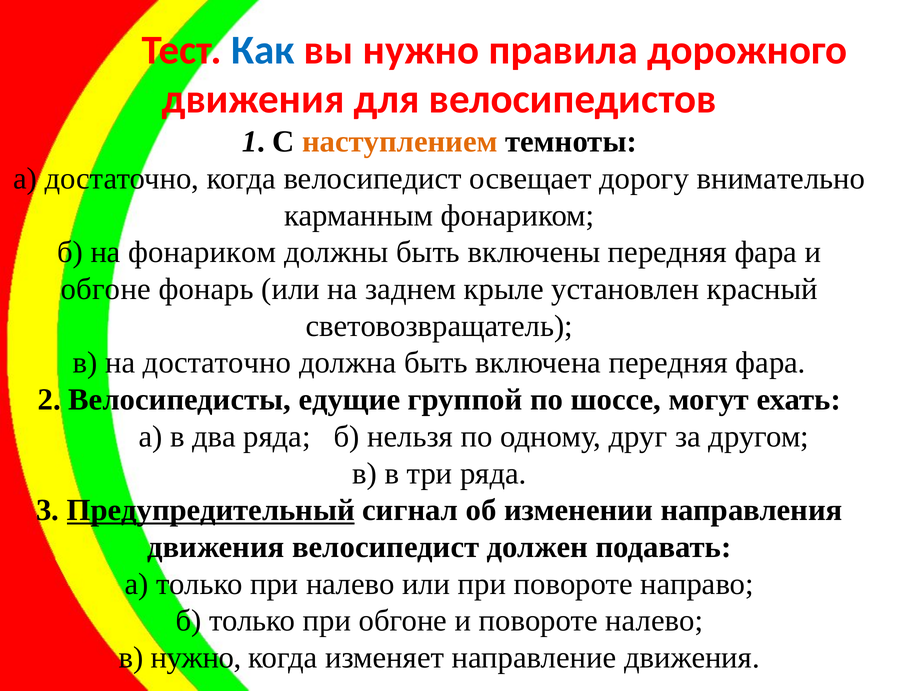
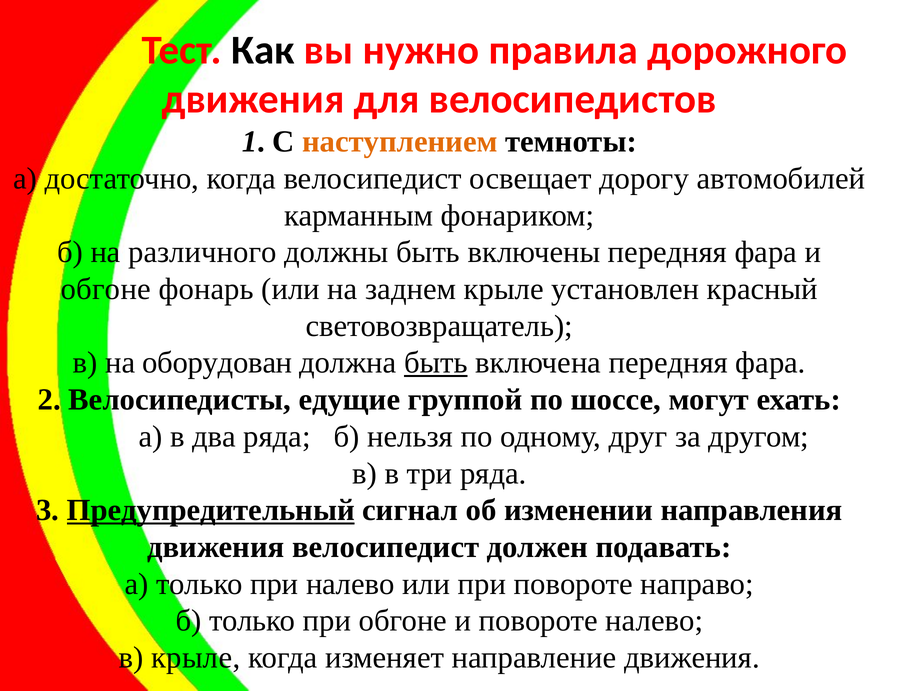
Как colour: blue -> black (263, 50)
внимательно: внимательно -> автомобилей (781, 179)
на фонариком: фонариком -> различного (202, 252)
на достаточно: достаточно -> оборудован (217, 363)
быть underline: none -> present (436, 363)
в нужно: нужно -> крыле (196, 658)
